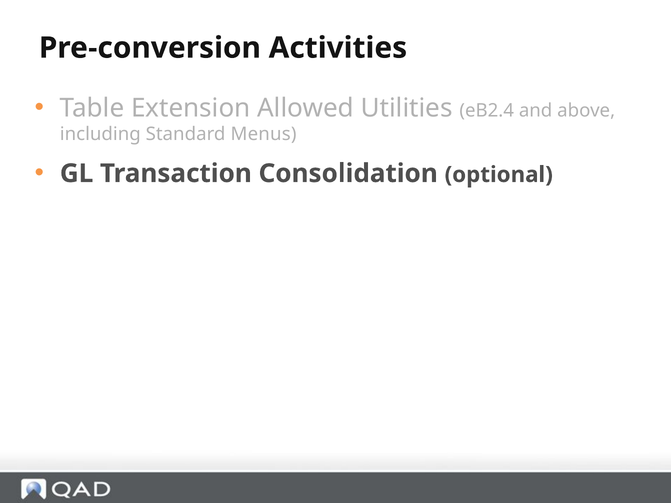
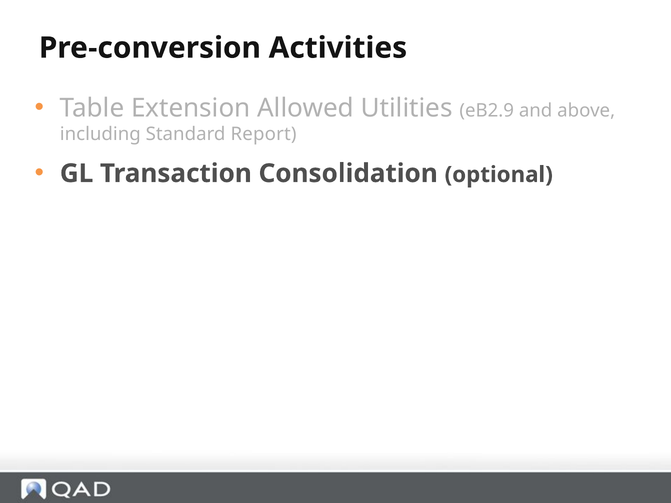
eB2.4: eB2.4 -> eB2.9 (487, 111)
Menus: Menus -> Report (264, 134)
